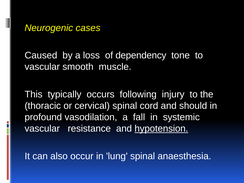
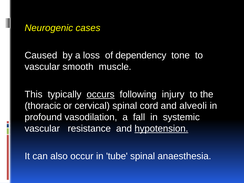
occurs underline: none -> present (101, 94)
should: should -> alveoli (193, 106)
lung: lung -> tube (117, 156)
